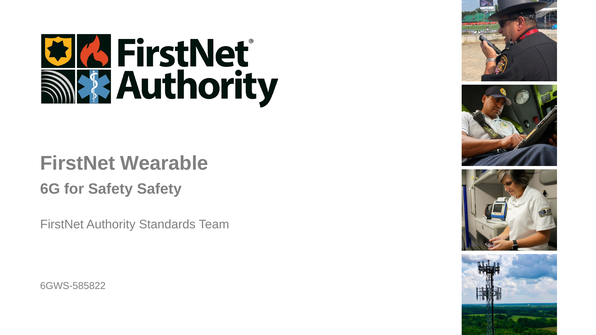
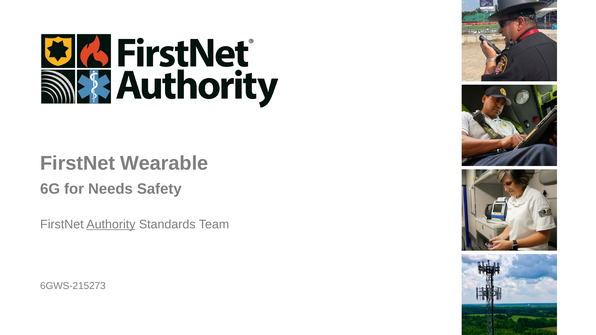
for Safety: Safety -> Needs (110, 189)
Authority underline: none -> present (111, 225)
6GWS-585822: 6GWS-585822 -> 6GWS-215273 (73, 286)
